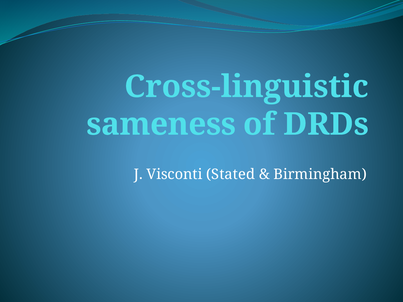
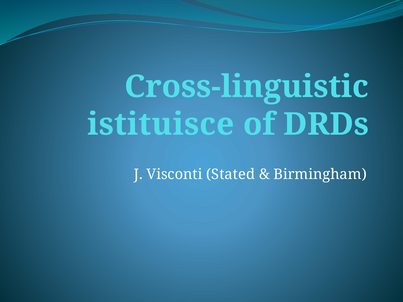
sameness: sameness -> istituisce (161, 124)
